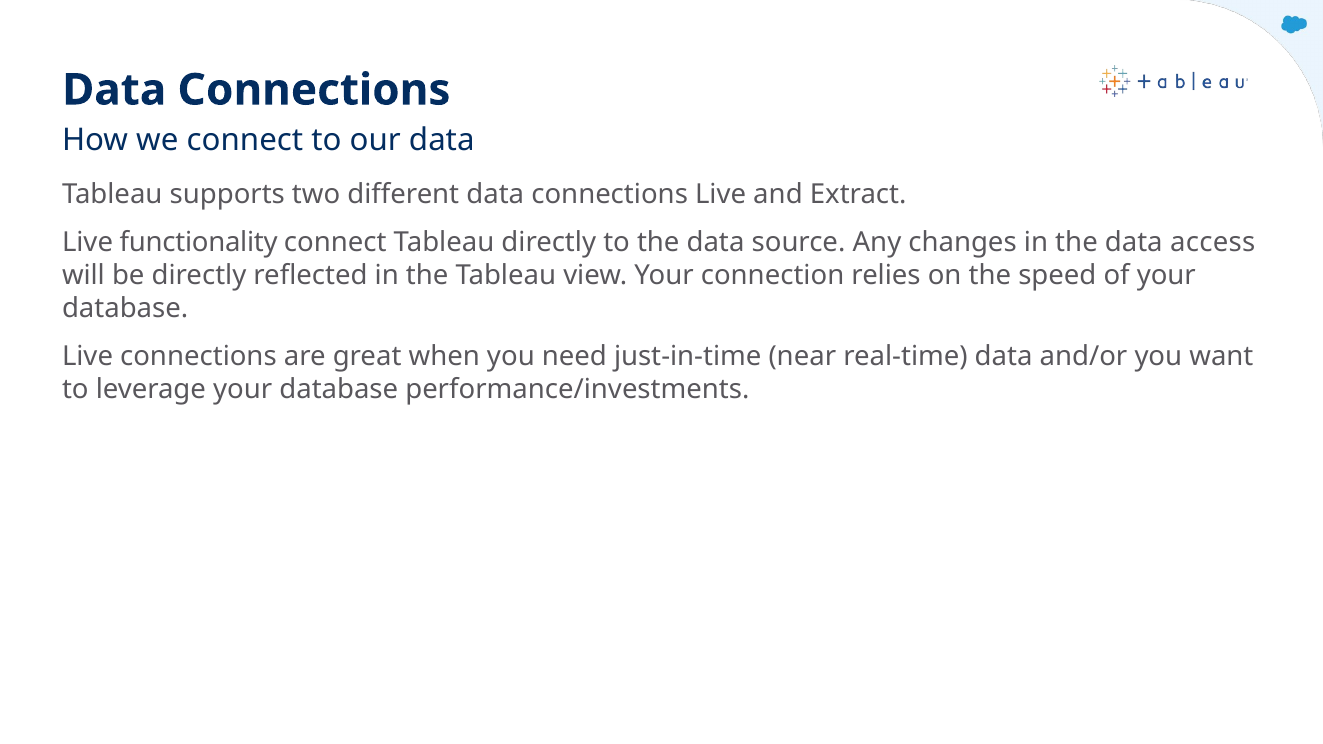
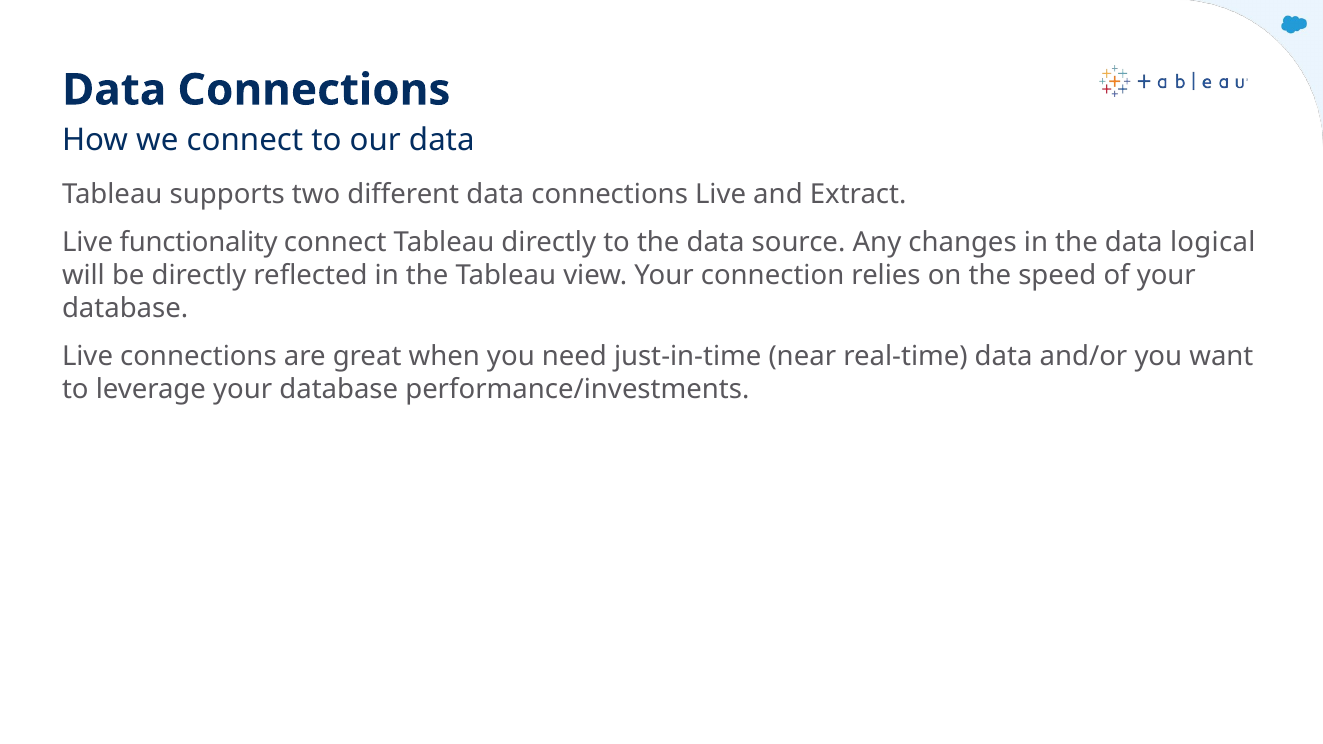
access: access -> logical (1213, 242)
